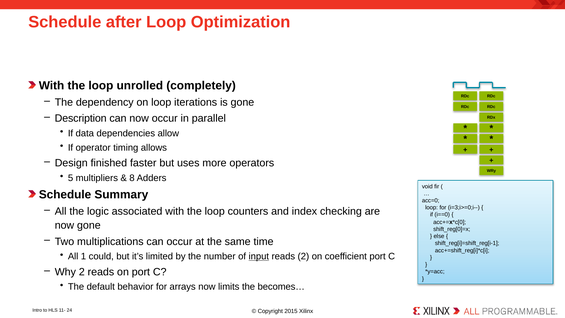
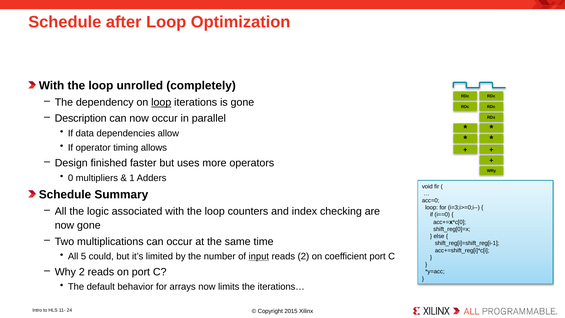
loop underline: none -> present (161, 102)
5: 5 -> 0 (71, 178)
8: 8 -> 1 (132, 178)
1: 1 -> 5 (84, 256)
becomes…: becomes… -> iterations… (281, 287)
